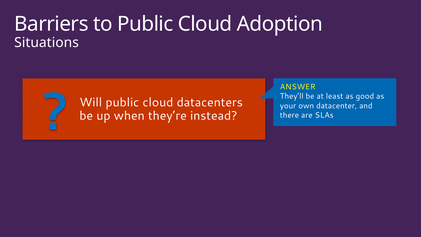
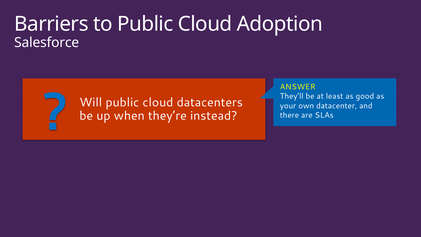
Situations: Situations -> Salesforce (47, 43)
